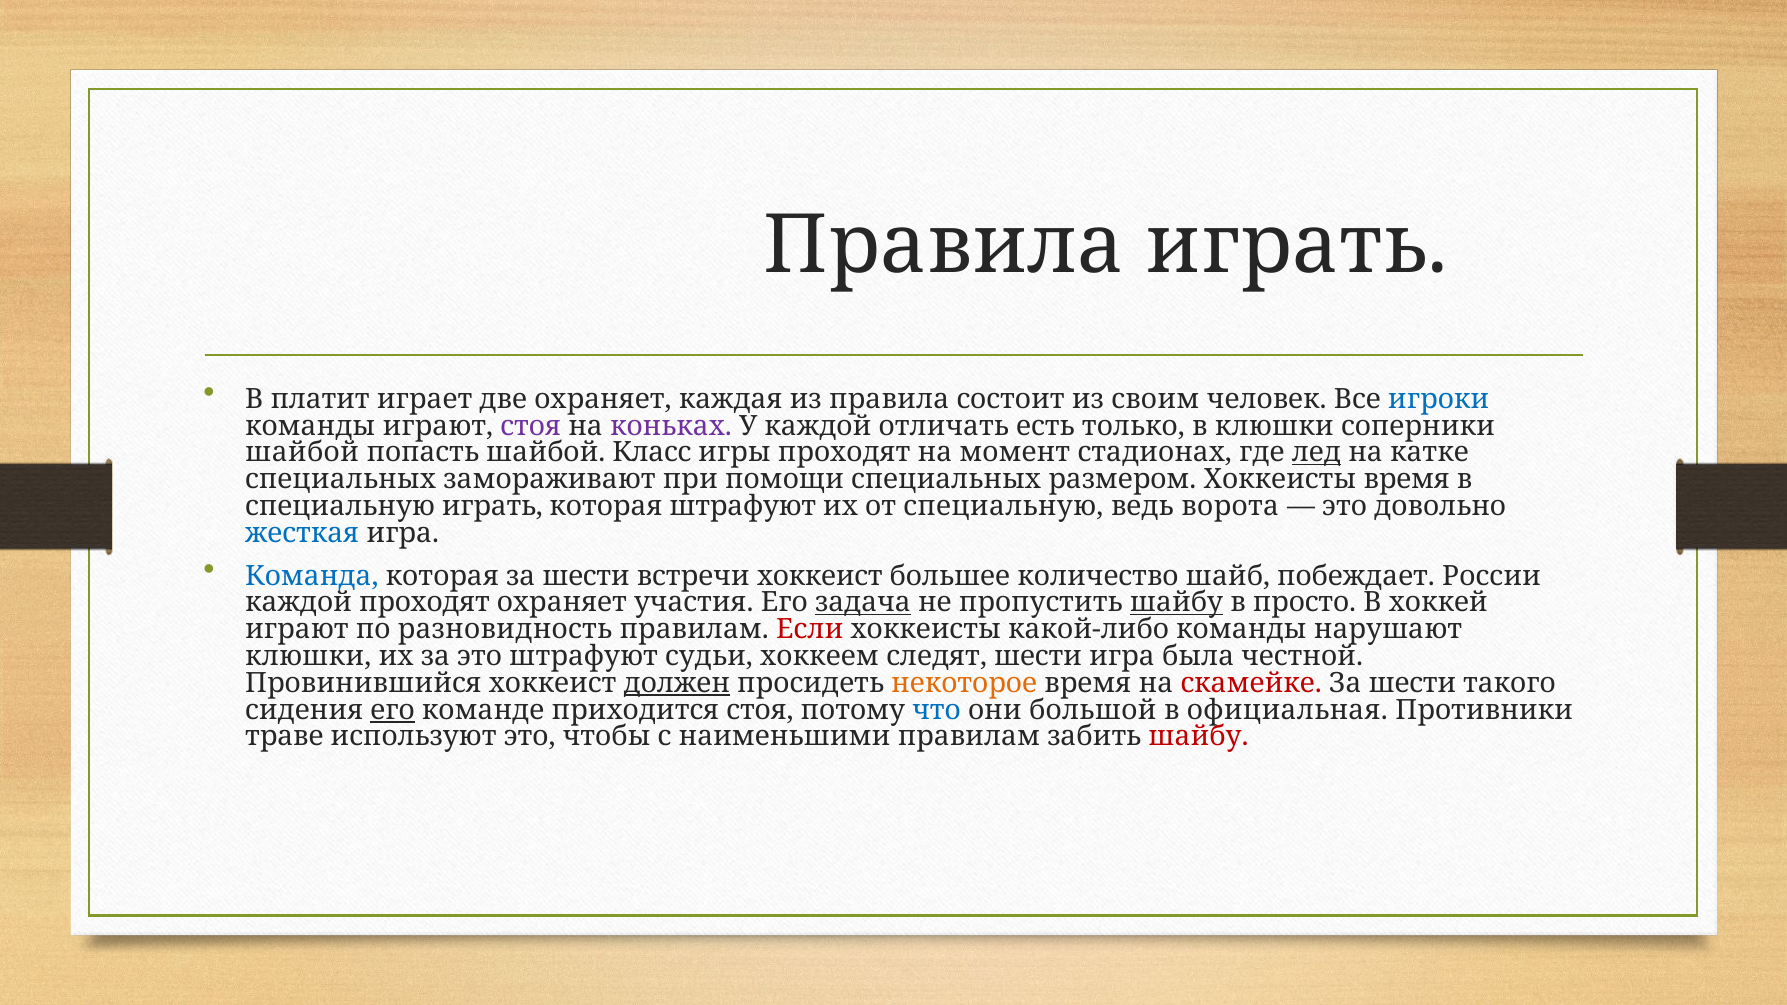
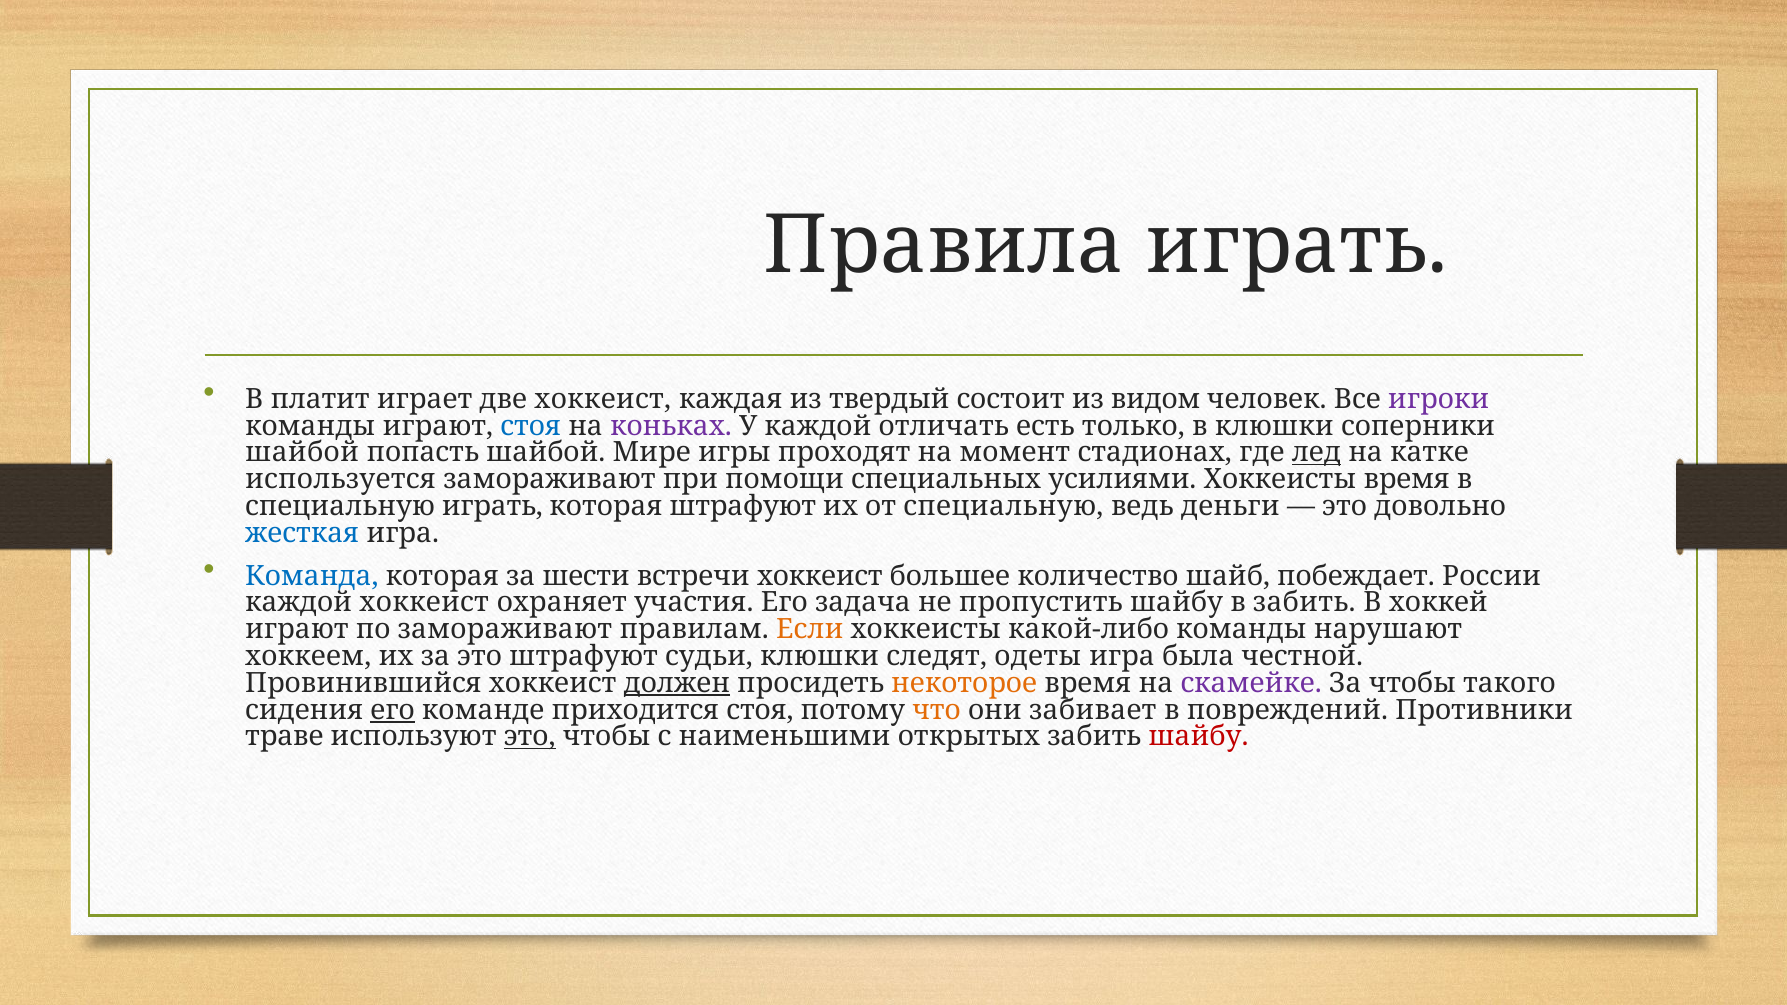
две охраняет: охраняет -> хоккеист (603, 399)
из правила: правила -> твердый (889, 399)
своим: своим -> видом (1156, 399)
игроки colour: blue -> purple (1439, 399)
стоя colour: purple -> blue (531, 426)
Класс: Класс -> Мире (652, 453)
специальных: специальных -> используется (340, 480)
размером: размером -> усилиями (1122, 480)
ворота: ворота -> деньги (1230, 506)
каждой проходят: проходят -> хоккеист (424, 603)
задача underline: present -> none (863, 603)
шайбу underline: present -> none (1176, 603)
в просто: просто -> забить (1304, 603)
по разновидность: разновидность -> замораживают (505, 630)
Если colour: red -> orange (810, 630)
клюшки: клюшки -> хоккеем (308, 656)
судьи хоккеем: хоккеем -> клюшки (820, 656)
следят шести: шести -> одеты (1038, 656)
скамейке colour: red -> purple (1251, 683)
шести: шести -> чтобы (1412, 683)
что colour: blue -> orange (937, 710)
большой: большой -> забивает (1093, 710)
официальная: официальная -> повреждений (1288, 710)
это underline: none -> present (530, 737)
наименьшими правилам: правилам -> открытых (969, 737)
